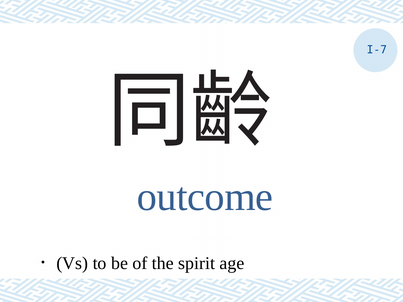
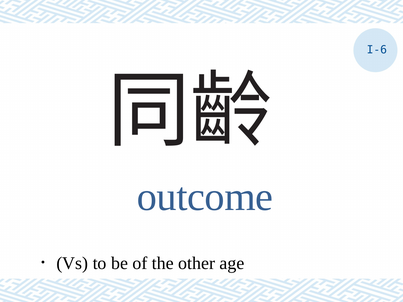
I-7: I-7 -> I-6 (377, 50)
spirit: spirit -> other (197, 263)
